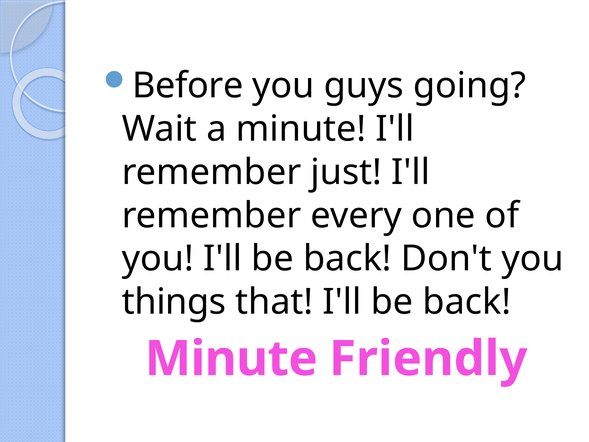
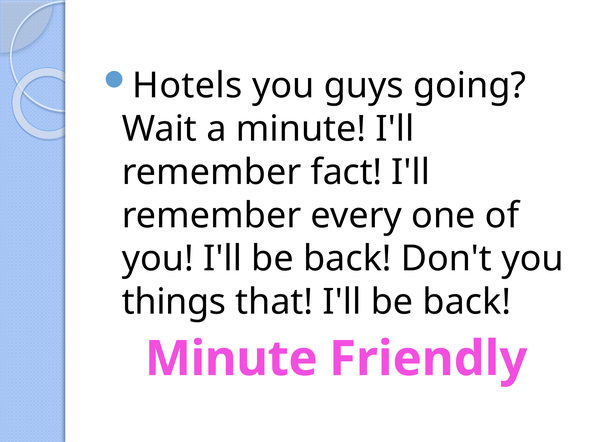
Before: Before -> Hotels (187, 86)
just: just -> fact (346, 172)
